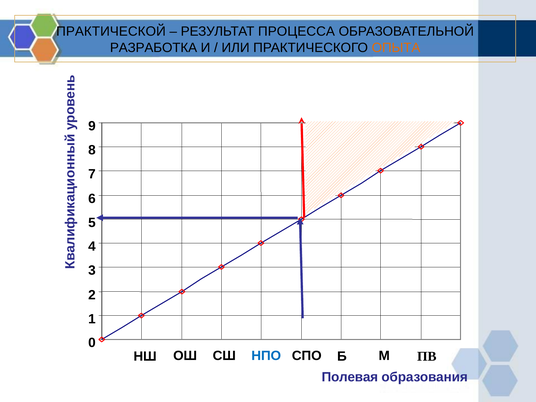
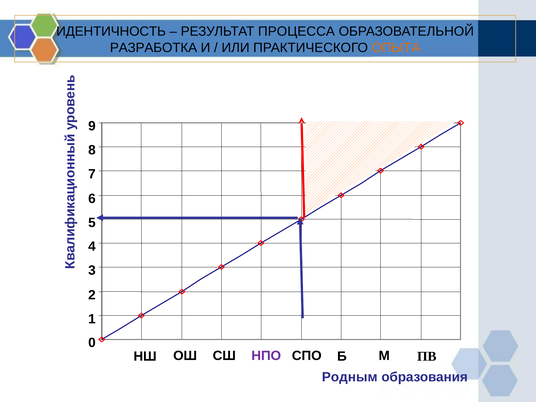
ПРАКТИЧЕСКОЙ: ПРАКТИЧЕСКОЙ -> ИДЕНТИЧНОСТЬ (111, 32)
НПО colour: blue -> purple (266, 356)
Полевая: Полевая -> Родным (350, 377)
